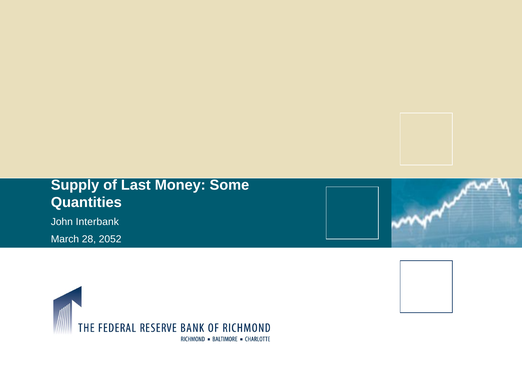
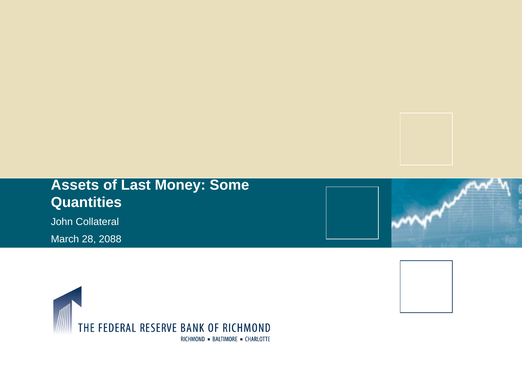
Supply: Supply -> Assets (75, 185)
Interbank: Interbank -> Collateral (97, 222)
2052: 2052 -> 2088 (110, 239)
